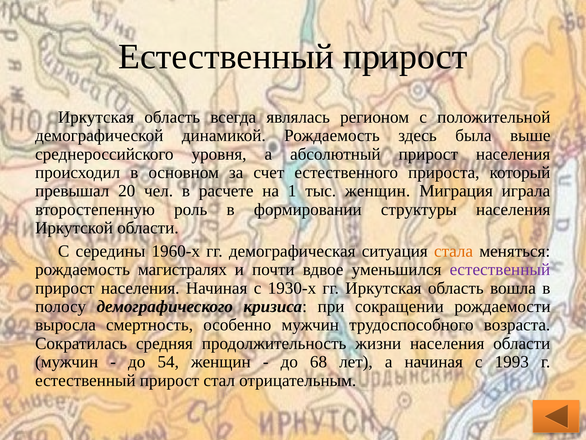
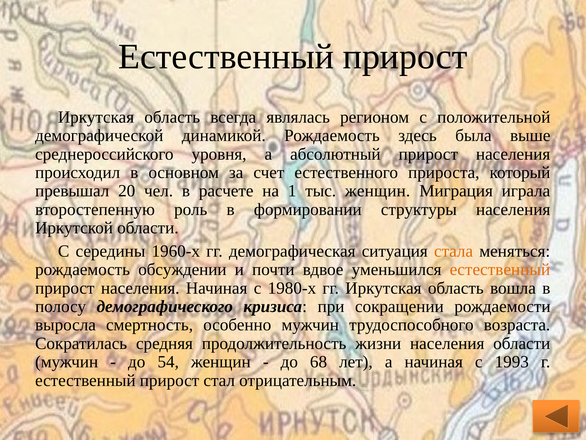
магистралях: магистралях -> обсуждении (182, 269)
естественный colour: purple -> orange (500, 269)
1930-х: 1930-х -> 1980-х (292, 288)
